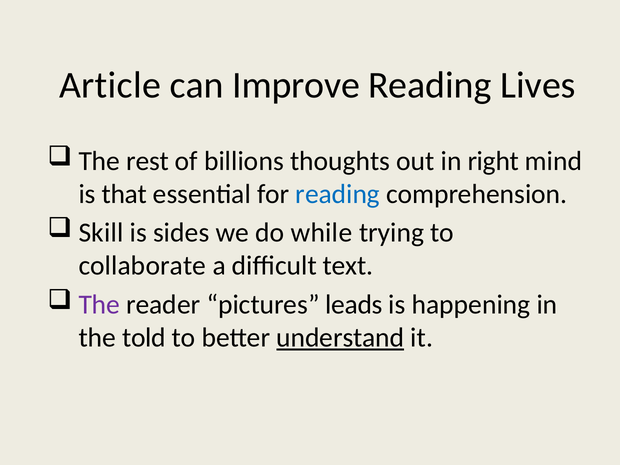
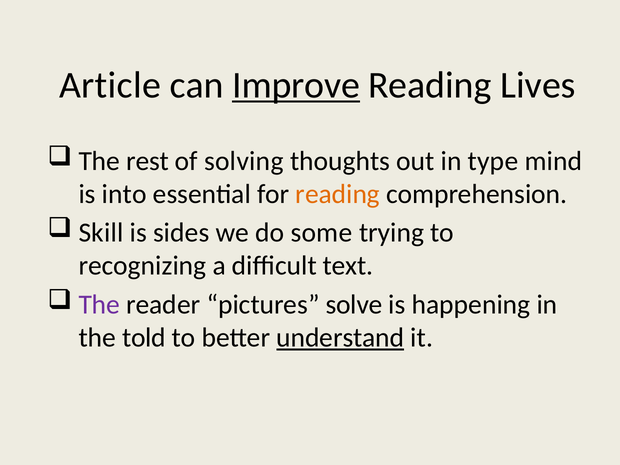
Improve underline: none -> present (296, 85)
billions: billions -> solving (244, 161)
right: right -> type (493, 161)
that: that -> into (124, 194)
reading colour: blue -> orange (338, 194)
while: while -> some (321, 233)
collaborate: collaborate -> recognizing (142, 266)
leads: leads -> solve (354, 305)
